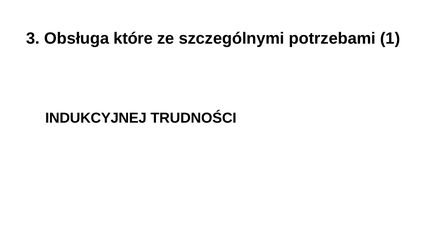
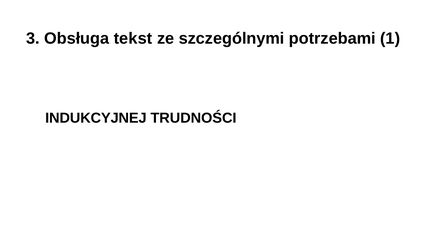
które: które -> tekst (133, 38)
